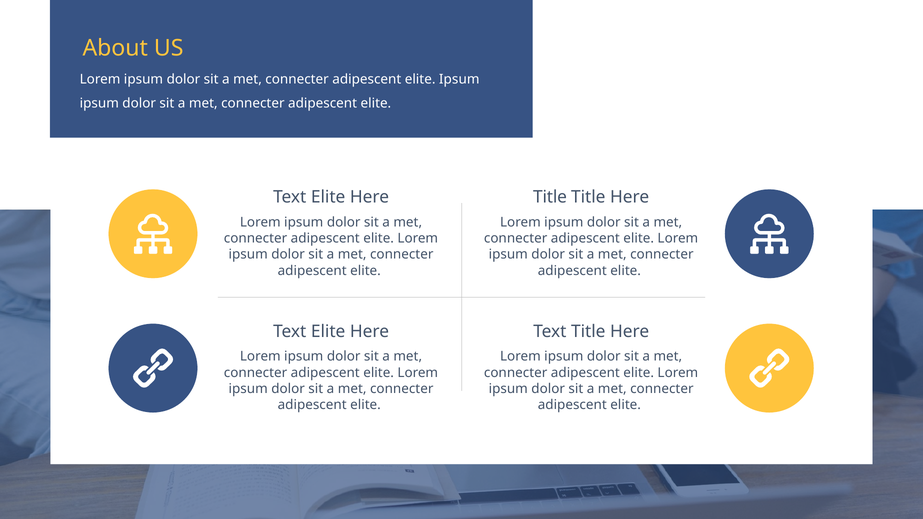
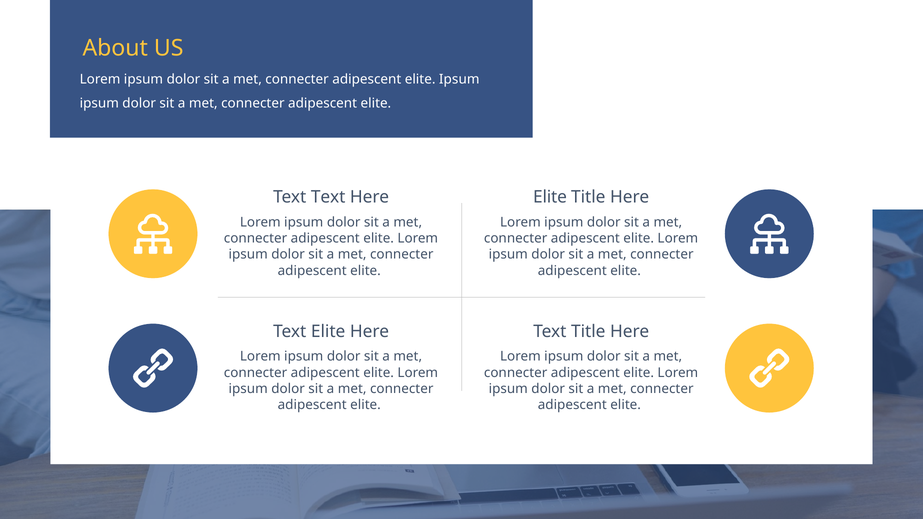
Elite: Elite -> Text (328, 197)
Title: Title -> Elite (550, 197)
